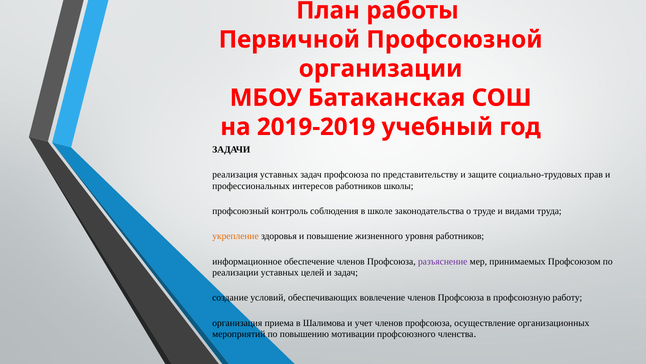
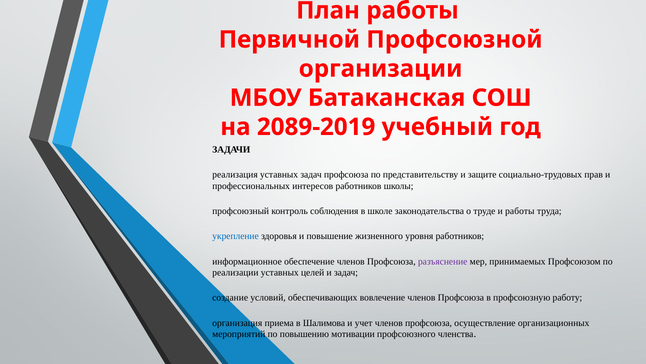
2019-2019: 2019-2019 -> 2089-2019 (316, 127)
и видами: видами -> работы (520, 211)
укрепление colour: orange -> blue (236, 236)
